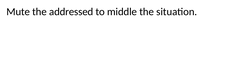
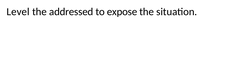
Mute: Mute -> Level (18, 12)
middle: middle -> expose (122, 12)
